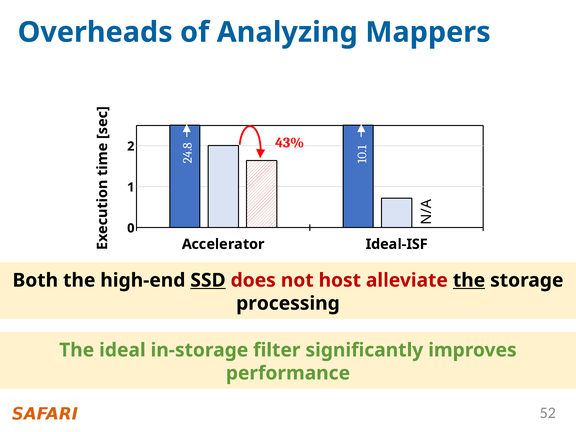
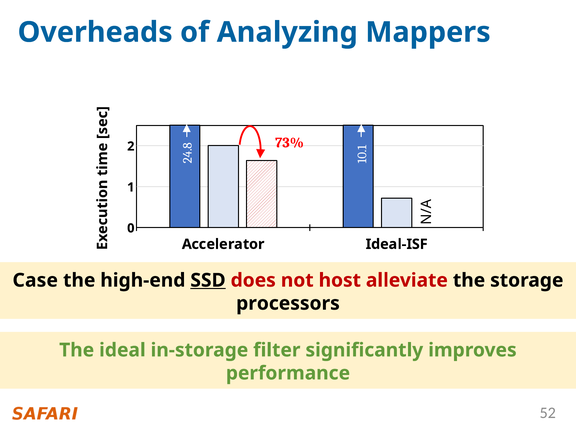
43%: 43% -> 73% (290, 143)
Both: Both -> Case (35, 280)
the underline: present -> none (469, 280)
processing: processing -> processors (288, 303)
